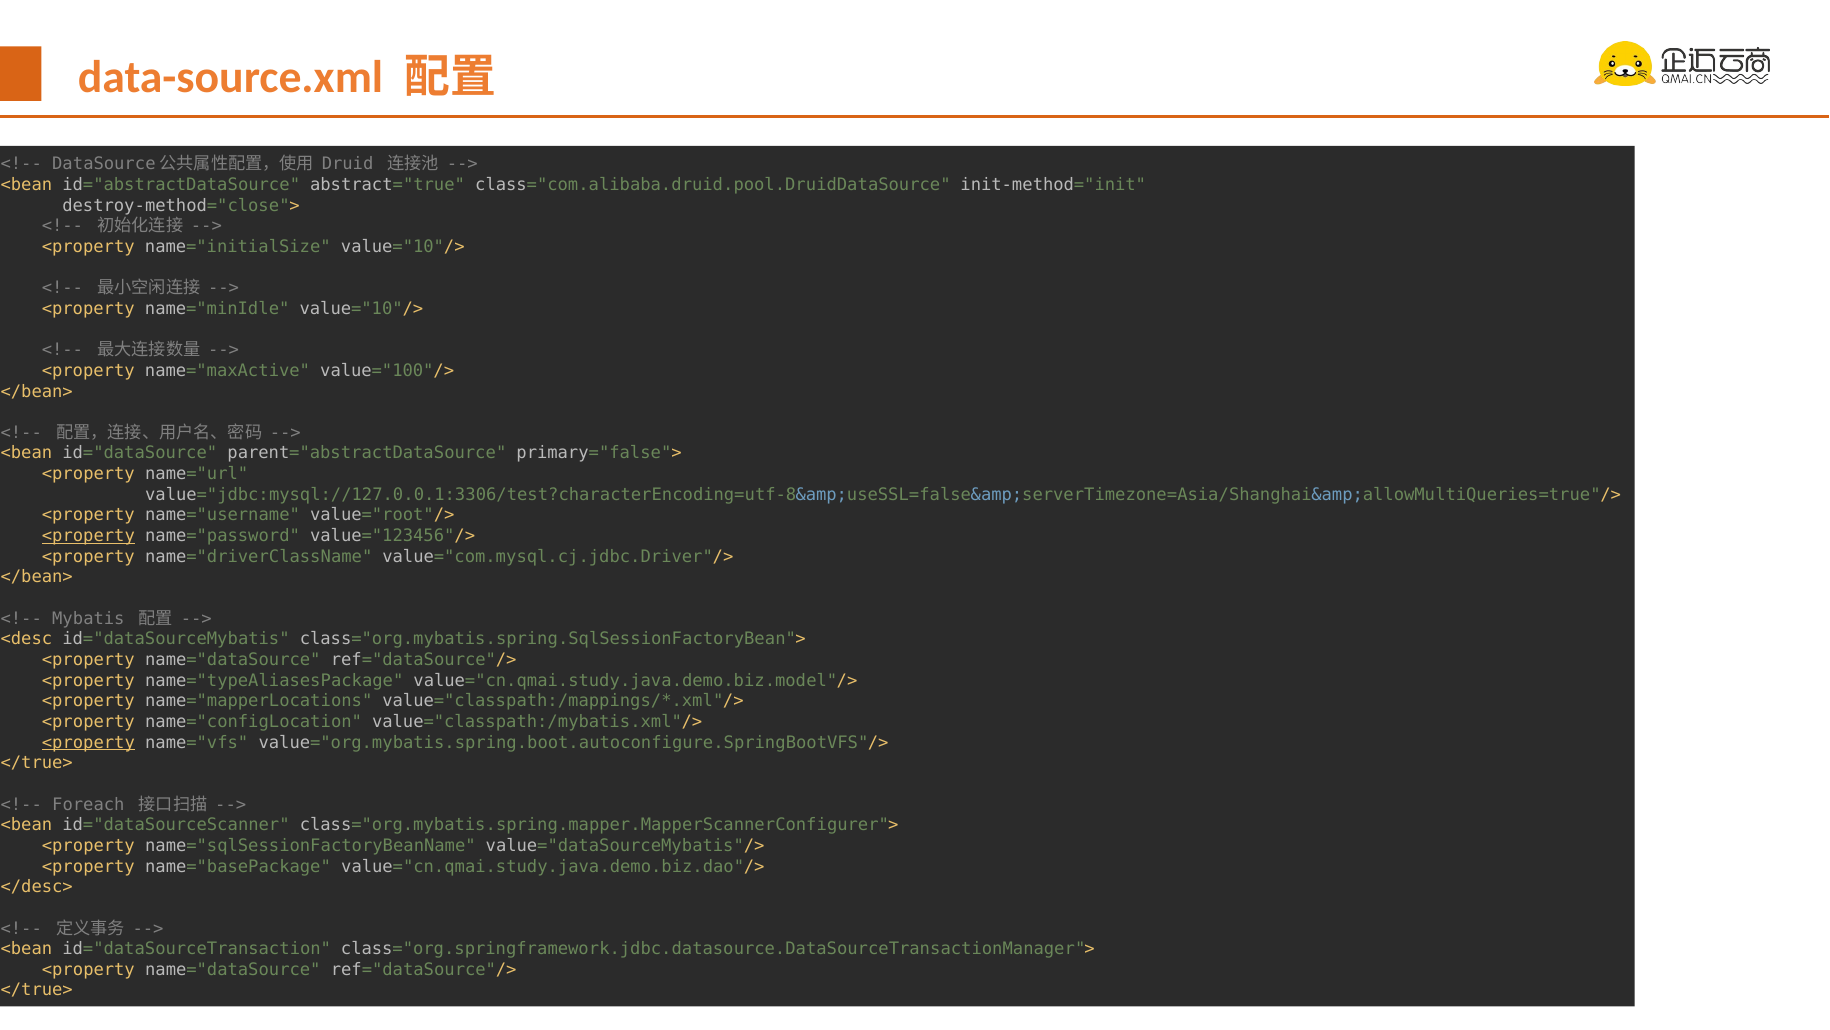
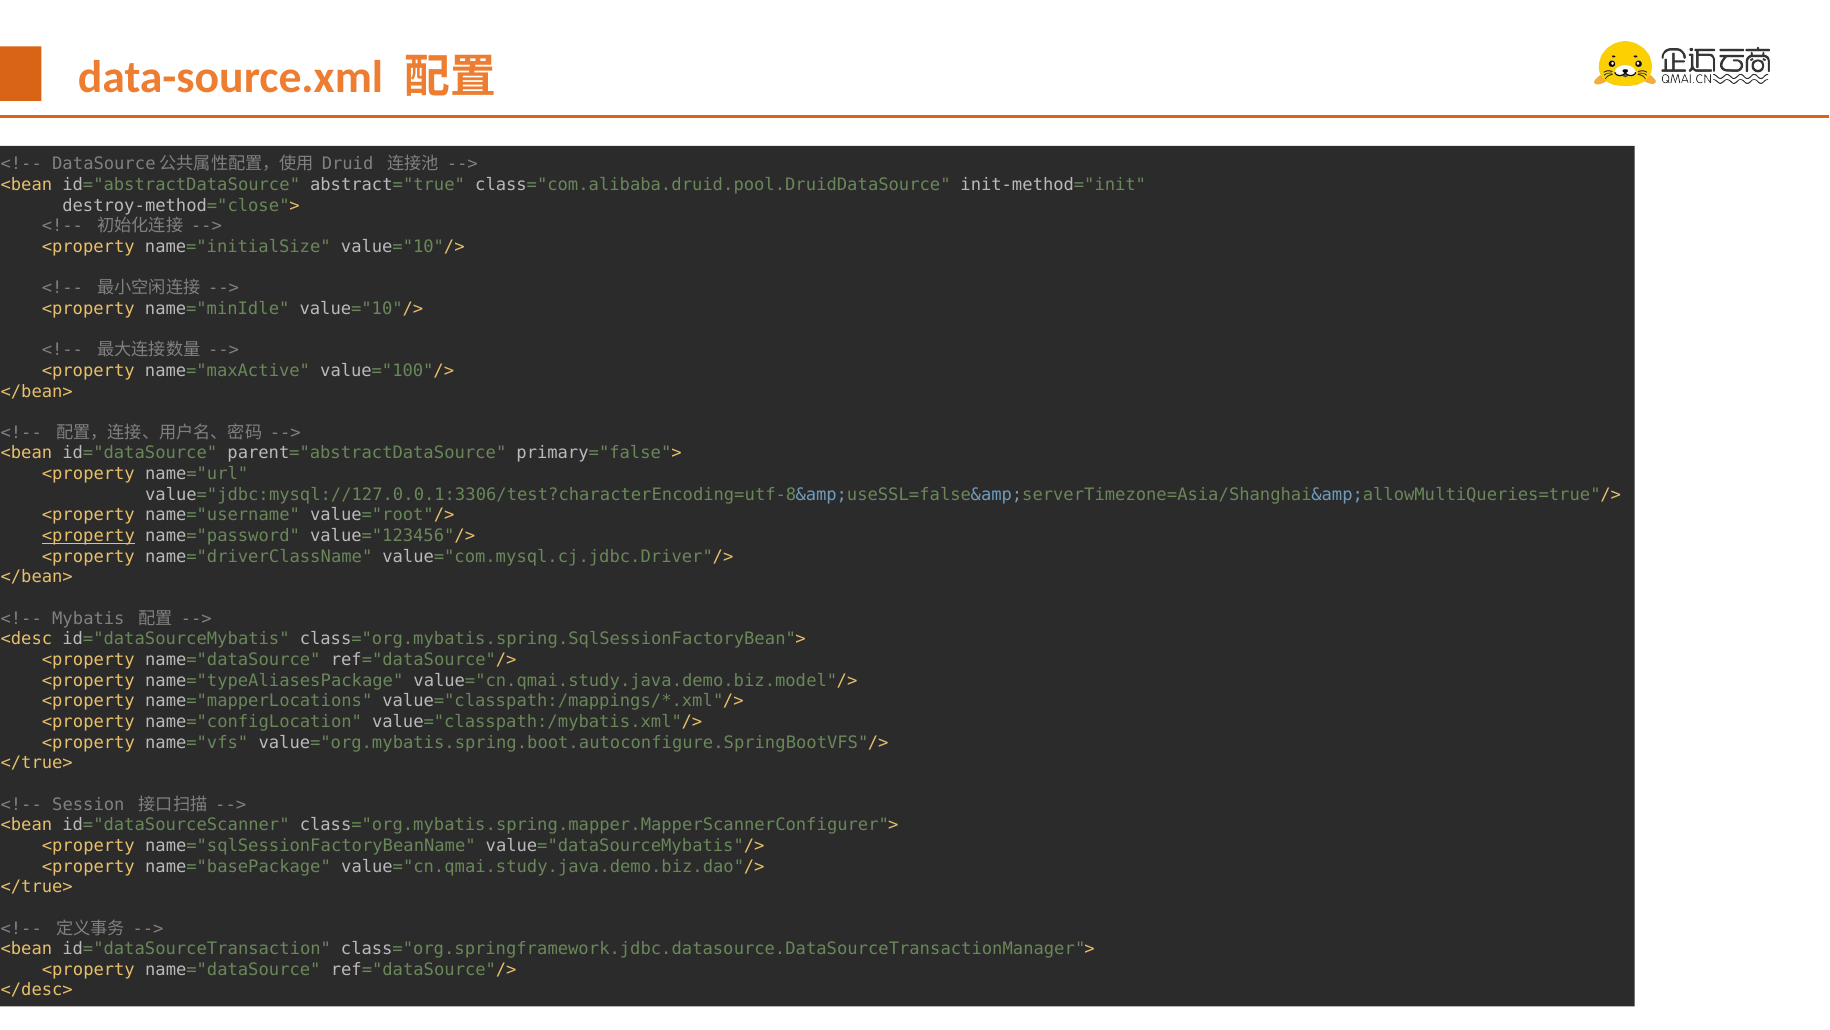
<property underline: present -> none (88, 742)
Foreach: Foreach -> Session (88, 804)
</desc>: </desc> -> </true> (37, 886)
</true>: </true> -> </desc> (37, 990)
